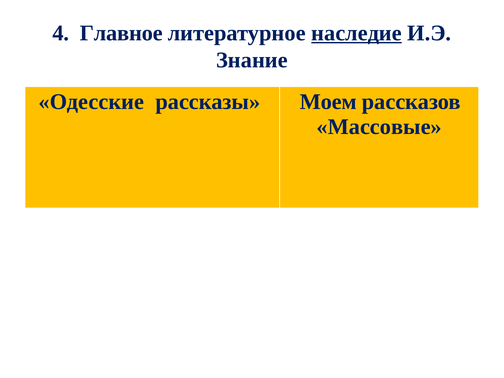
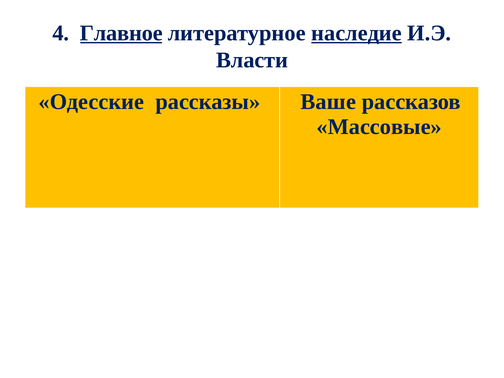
Главное underline: none -> present (121, 33)
Знание: Знание -> Власти (252, 60)
Моем: Моем -> Ваше (328, 102)
